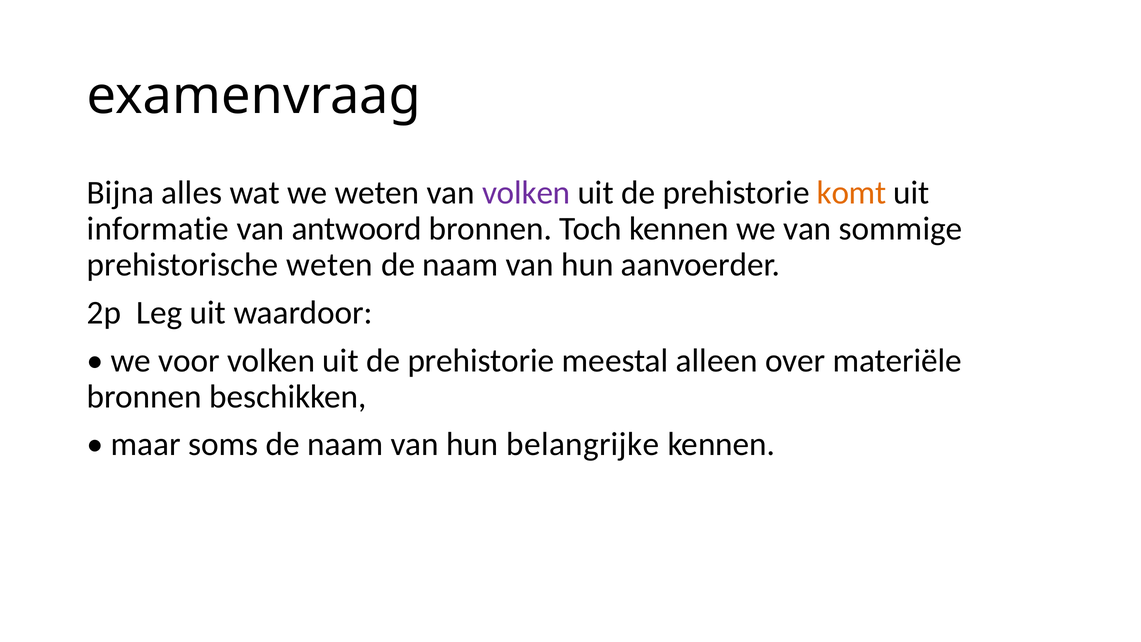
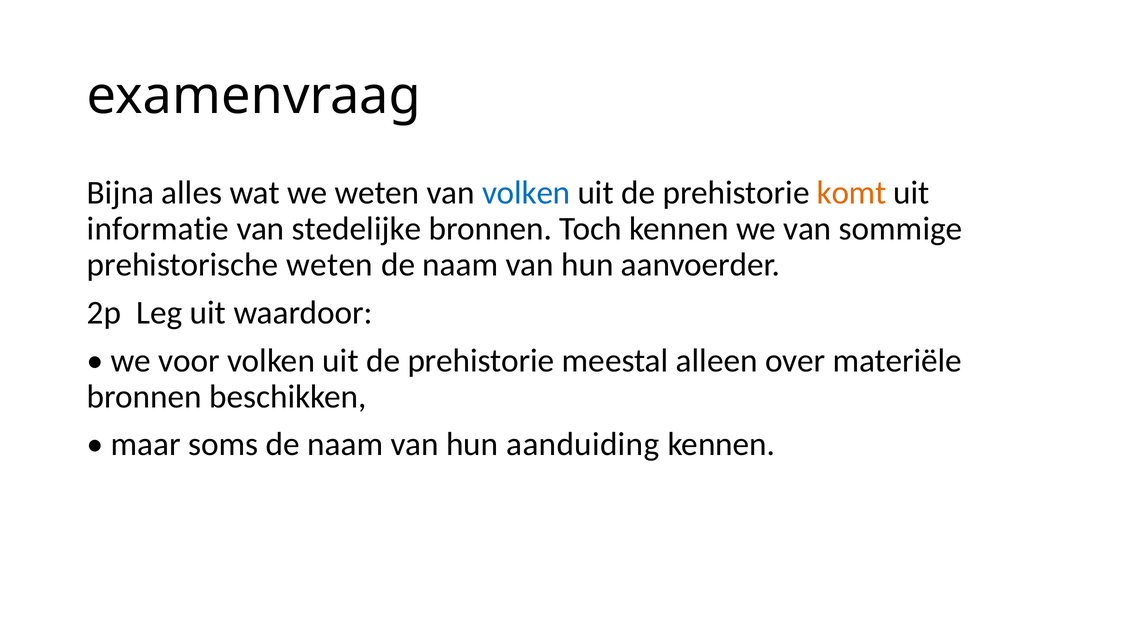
volken colour: purple -> blue (526, 193)
antwoord: antwoord -> stedelijke (357, 229)
belangrijke: belangrijke -> aanduiding (583, 444)
